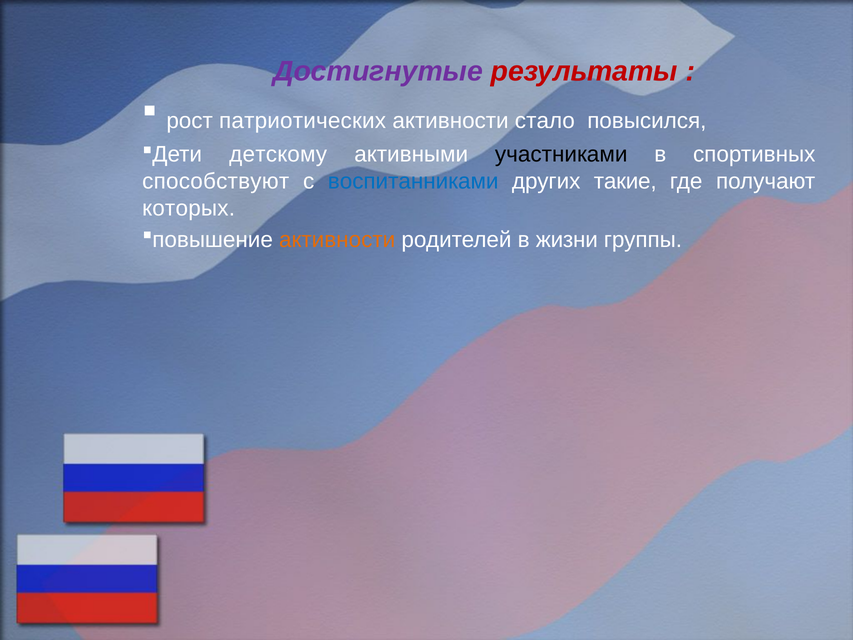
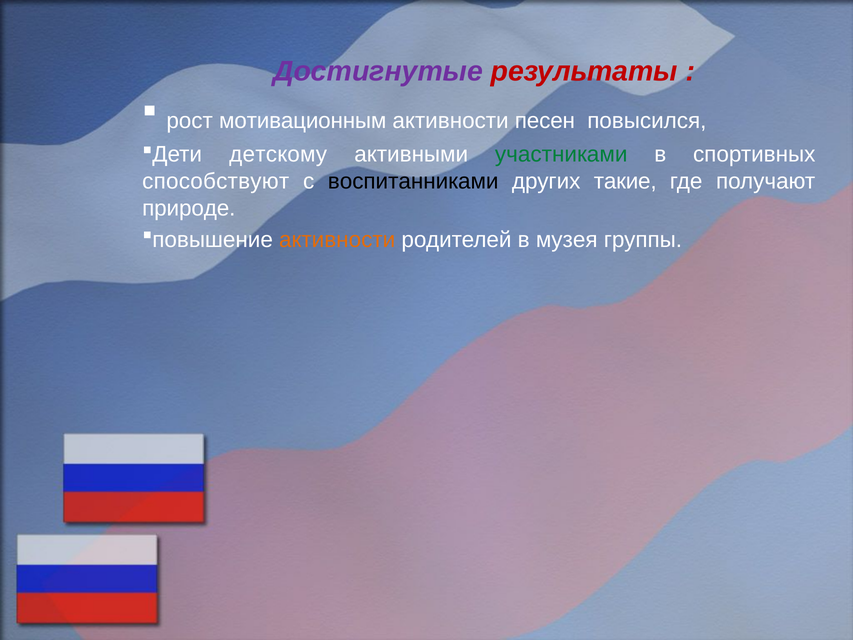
патриотических: патриотических -> мотивационным (303, 121)
стало: стало -> песен (545, 121)
участниками colour: black -> green (561, 154)
воспитанниками colour: blue -> black (413, 181)
которых: которых -> природе (189, 208)
жизни: жизни -> музея (567, 240)
